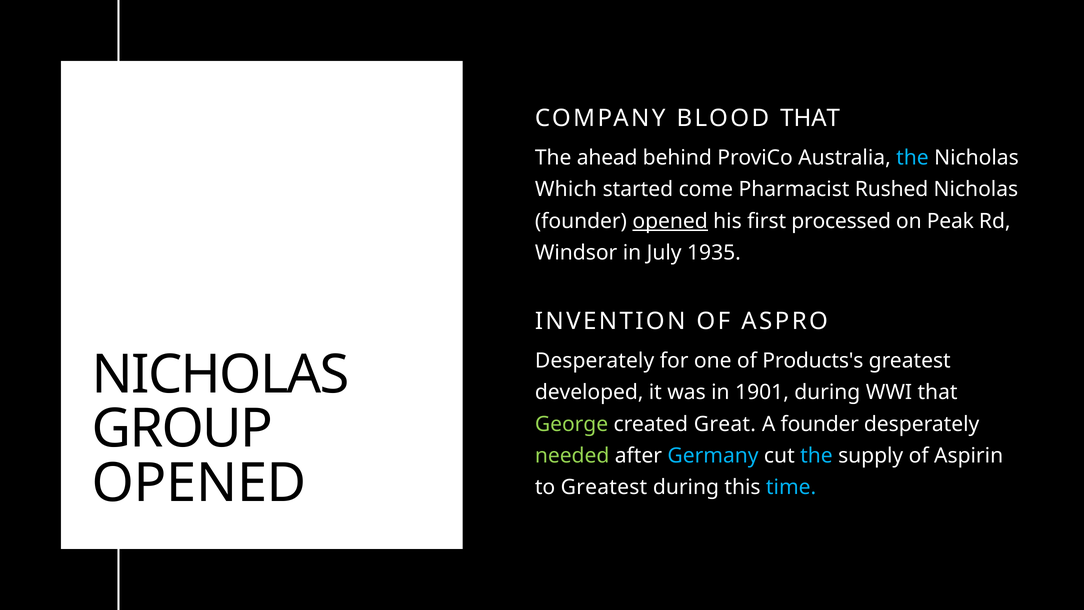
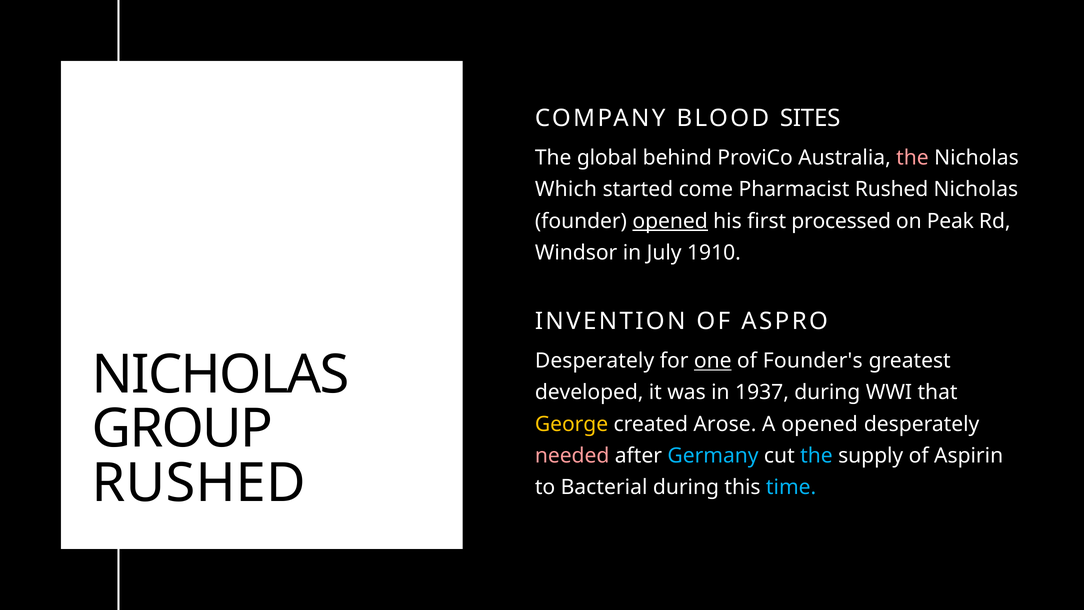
BLOOD THAT: THAT -> SITES (810, 118)
ahead: ahead -> global (607, 158)
the colour: light blue -> pink (912, 158)
1935: 1935 -> 1910 (714, 253)
one underline: none -> present (713, 361)
Products's: Products's -> Founder's (813, 361)
1901: 1901 -> 1937 (762, 392)
George colour: light green -> yellow (572, 424)
Great: Great -> Arose (725, 424)
A founder: founder -> opened (820, 424)
needed colour: light green -> pink (572, 456)
OPENED: OPENED -> RUSHED (199, 483)
to Greatest: Greatest -> Bacterial (604, 487)
